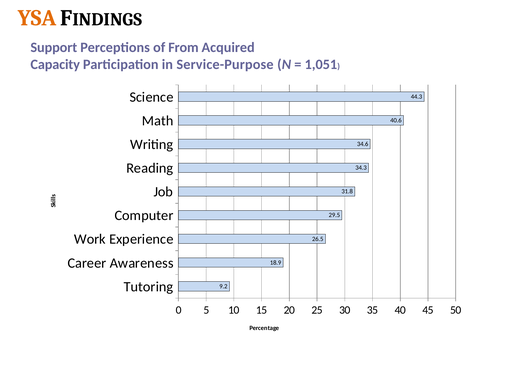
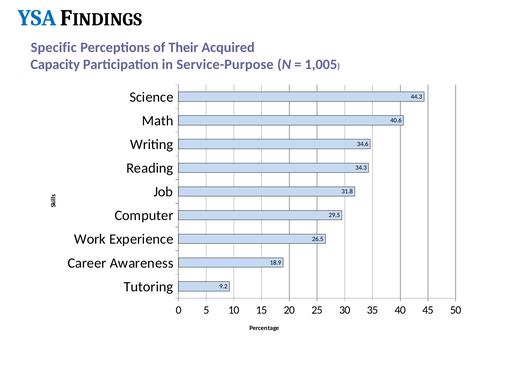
YSA colour: orange -> blue (37, 18)
Support: Support -> Specific (54, 47)
From: From -> Their (183, 47)
1,051: 1,051 -> 1,005 (321, 65)
